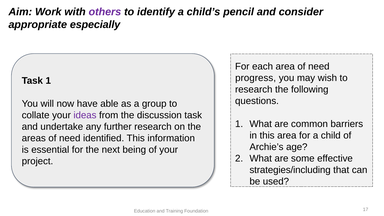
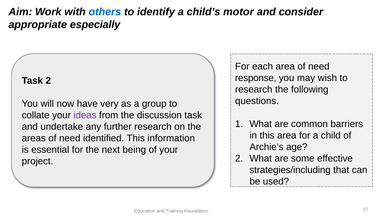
others colour: purple -> blue (105, 12)
pencil: pencil -> motor (239, 12)
progress: progress -> response (256, 78)
Task 1: 1 -> 2 (48, 81)
able: able -> very (109, 104)
